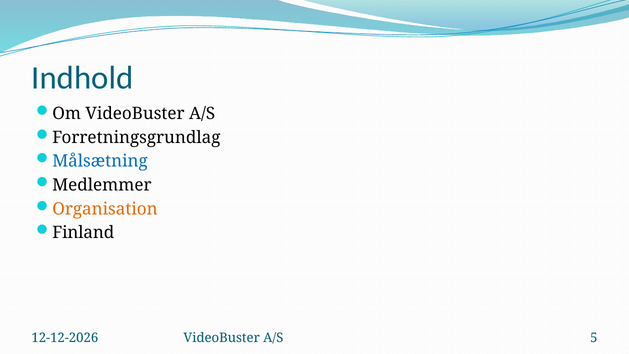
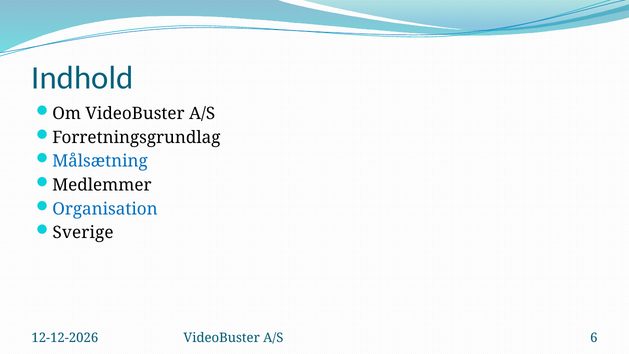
Organisation colour: orange -> blue (105, 209)
Finland: Finland -> Sverige (83, 233)
5: 5 -> 6 (594, 338)
